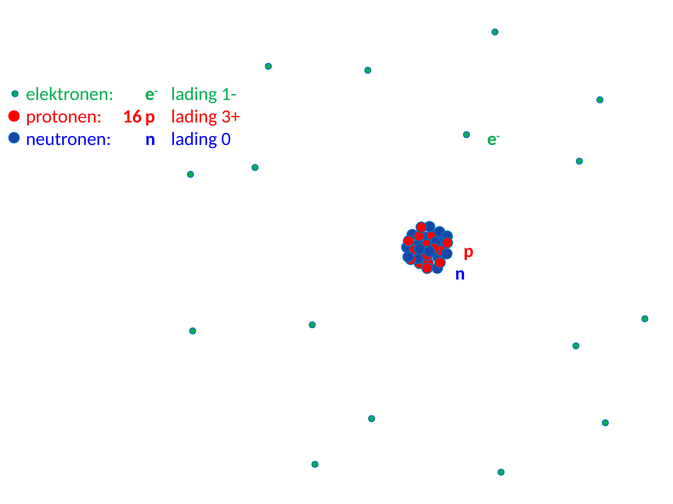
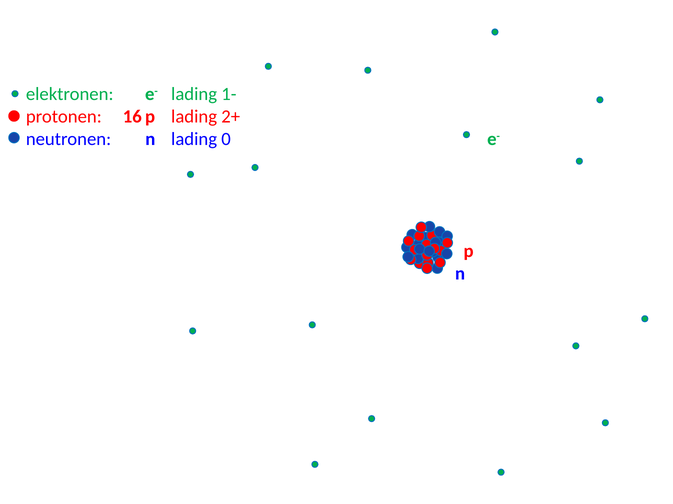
3+: 3+ -> 2+ (231, 117)
